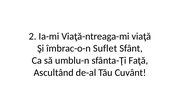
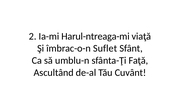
Viaţă-ntreaga-mi: Viaţă-ntreaga-mi -> Harul-ntreaga-mi (95, 36)
